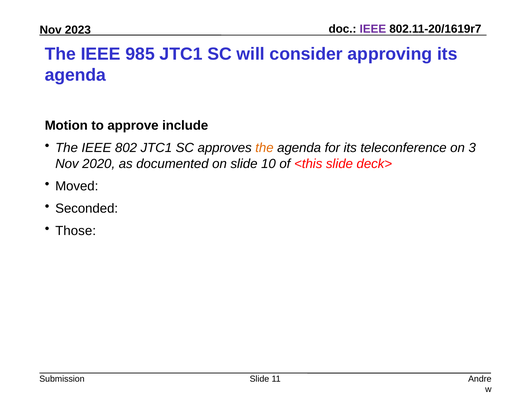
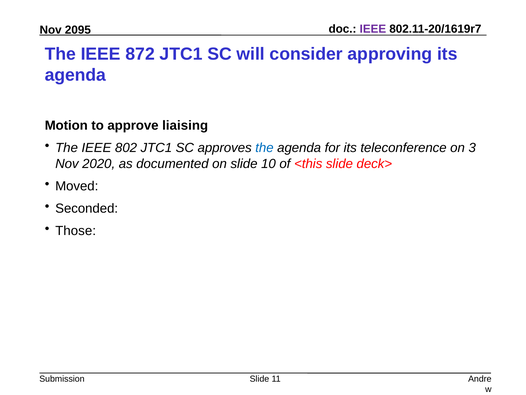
2023: 2023 -> 2095 (78, 30)
985: 985 -> 872 (140, 54)
include: include -> liaising (185, 125)
the colour: orange -> blue (264, 148)
